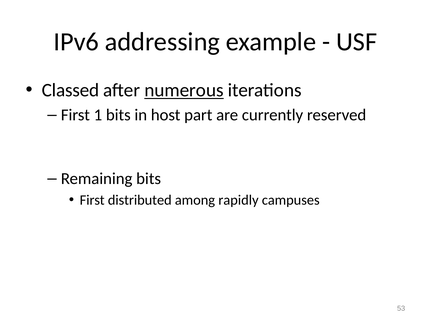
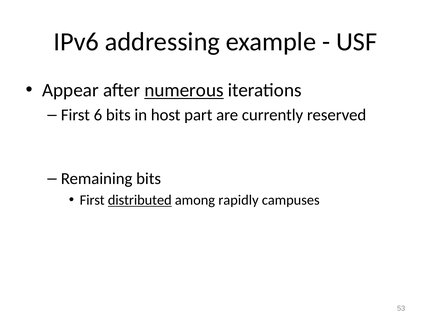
Classed: Classed -> Appear (70, 90)
1: 1 -> 6 (98, 115)
distributed underline: none -> present (140, 200)
